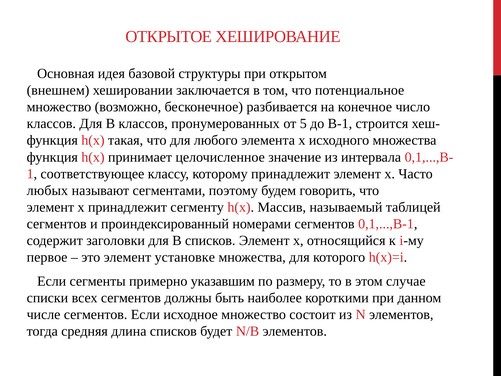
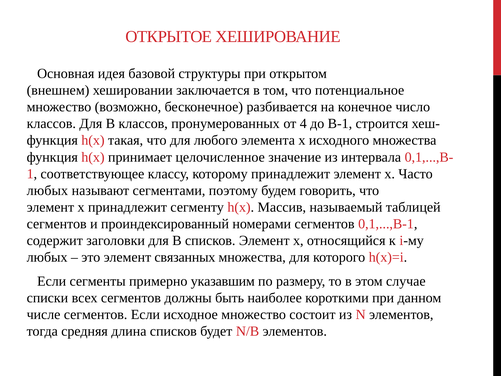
5: 5 -> 4 (303, 124)
первое: первое -> любых (47, 257)
установке: установке -> связанных (185, 257)
